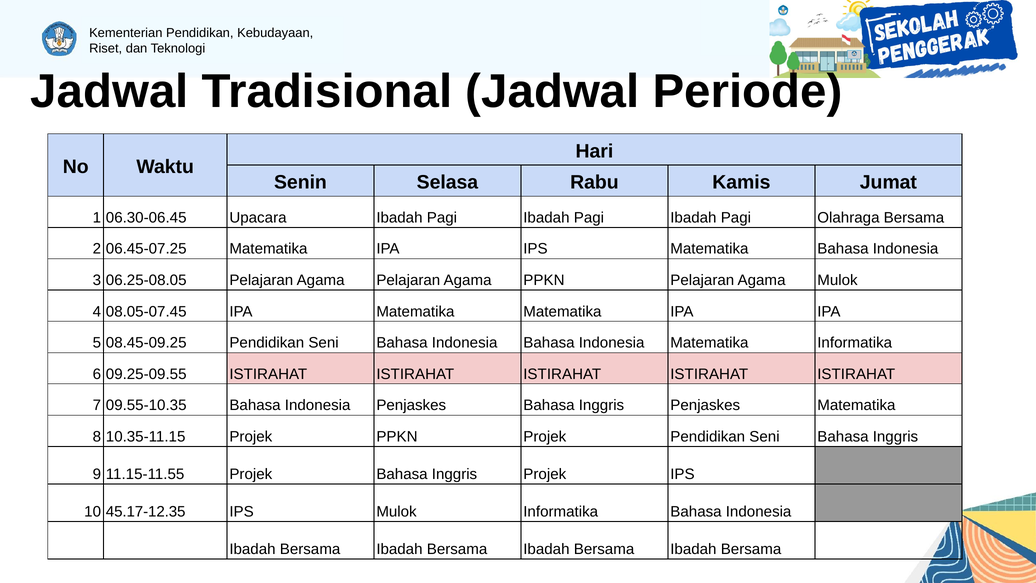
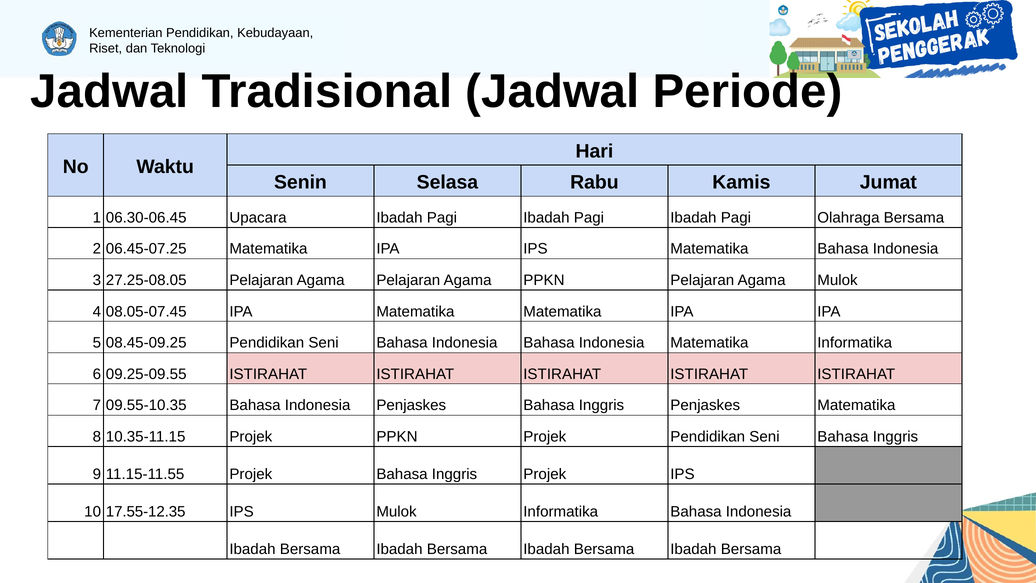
06.25-08.05: 06.25-08.05 -> 27.25-08.05 (146, 280)
45.17-12.35: 45.17-12.35 -> 17.55-12.35 (146, 511)
